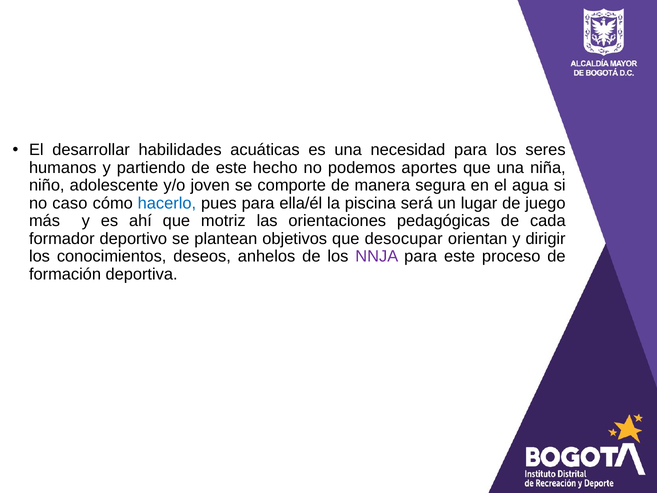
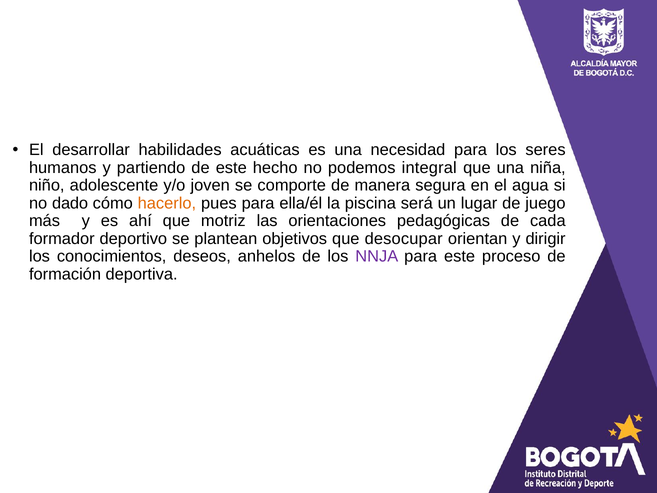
aportes: aportes -> integral (429, 168)
caso: caso -> dado (70, 203)
hacerlo colour: blue -> orange (167, 203)
